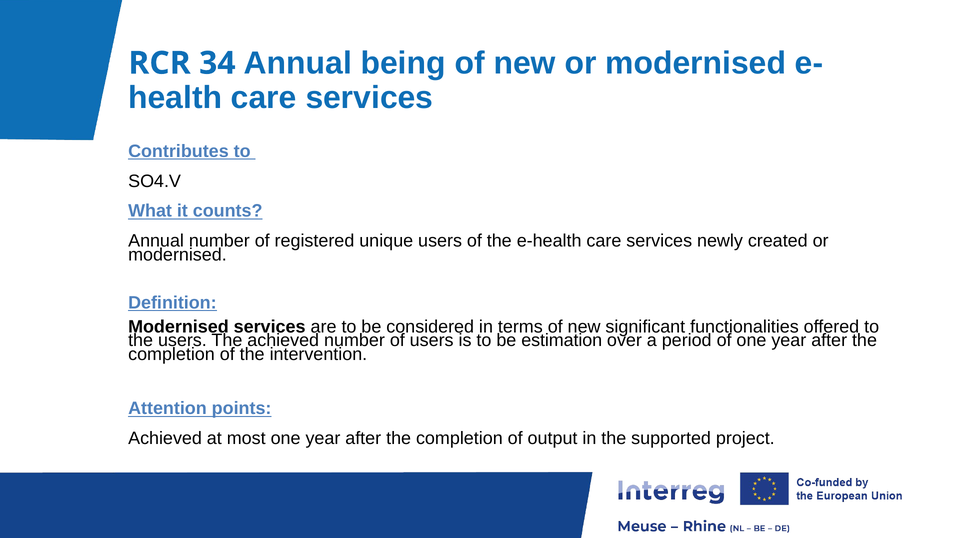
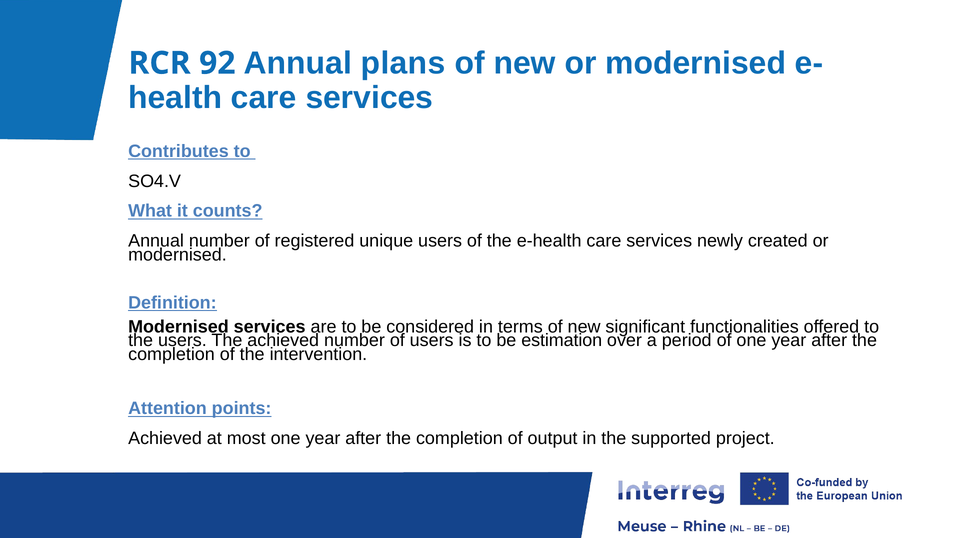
34: 34 -> 92 (217, 63)
being: being -> plans (403, 63)
